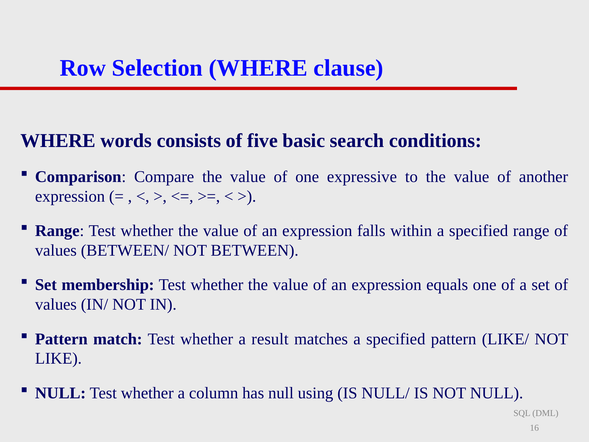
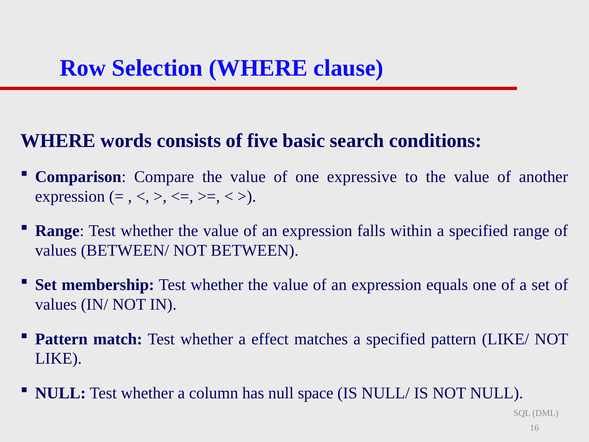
result: result -> effect (270, 339)
using: using -> space (316, 393)
